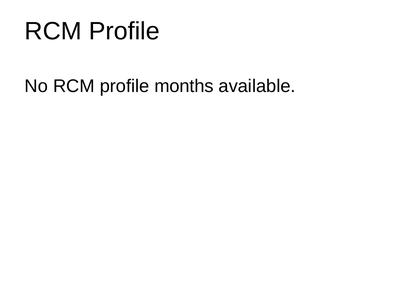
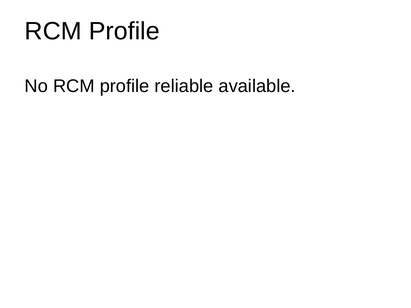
months: months -> reliable (184, 86)
